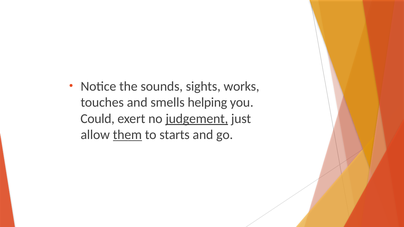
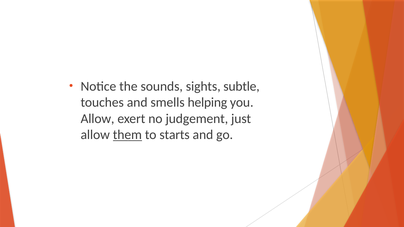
works: works -> subtle (242, 86)
Could: Could -> Allow (98, 119)
judgement underline: present -> none (197, 119)
